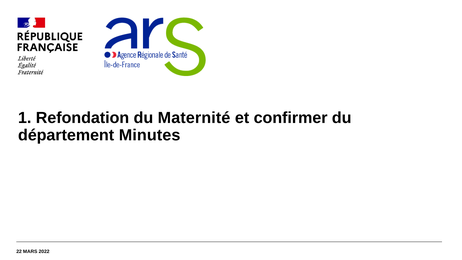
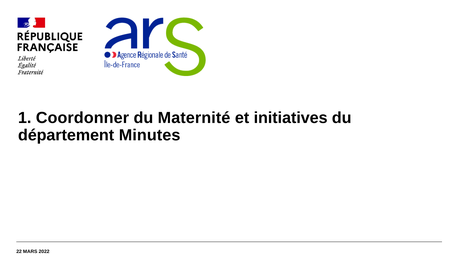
Refondation: Refondation -> Coordonner (82, 118)
confirmer: confirmer -> initiatives (291, 118)
